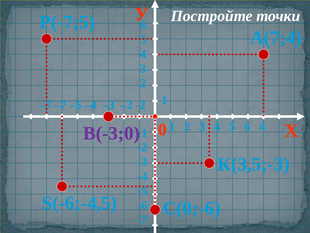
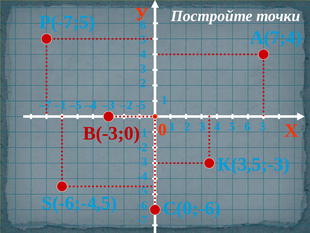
–7 –7: –7 -> –1 (60, 105)
–2 -2: -2 -> -5 (141, 105)
6 4: 4 -> 3 (262, 126)
В(-3;0 colour: purple -> red (112, 133)
